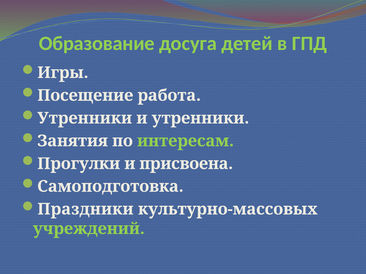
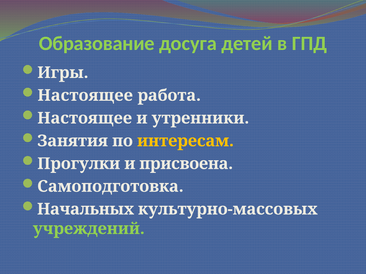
Посещение: Посещение -> Настоящее (85, 96)
Утренники: Утренники -> Настоящее (85, 118)
интересам colour: light green -> yellow (185, 141)
Праздники: Праздники -> Начальных (86, 210)
